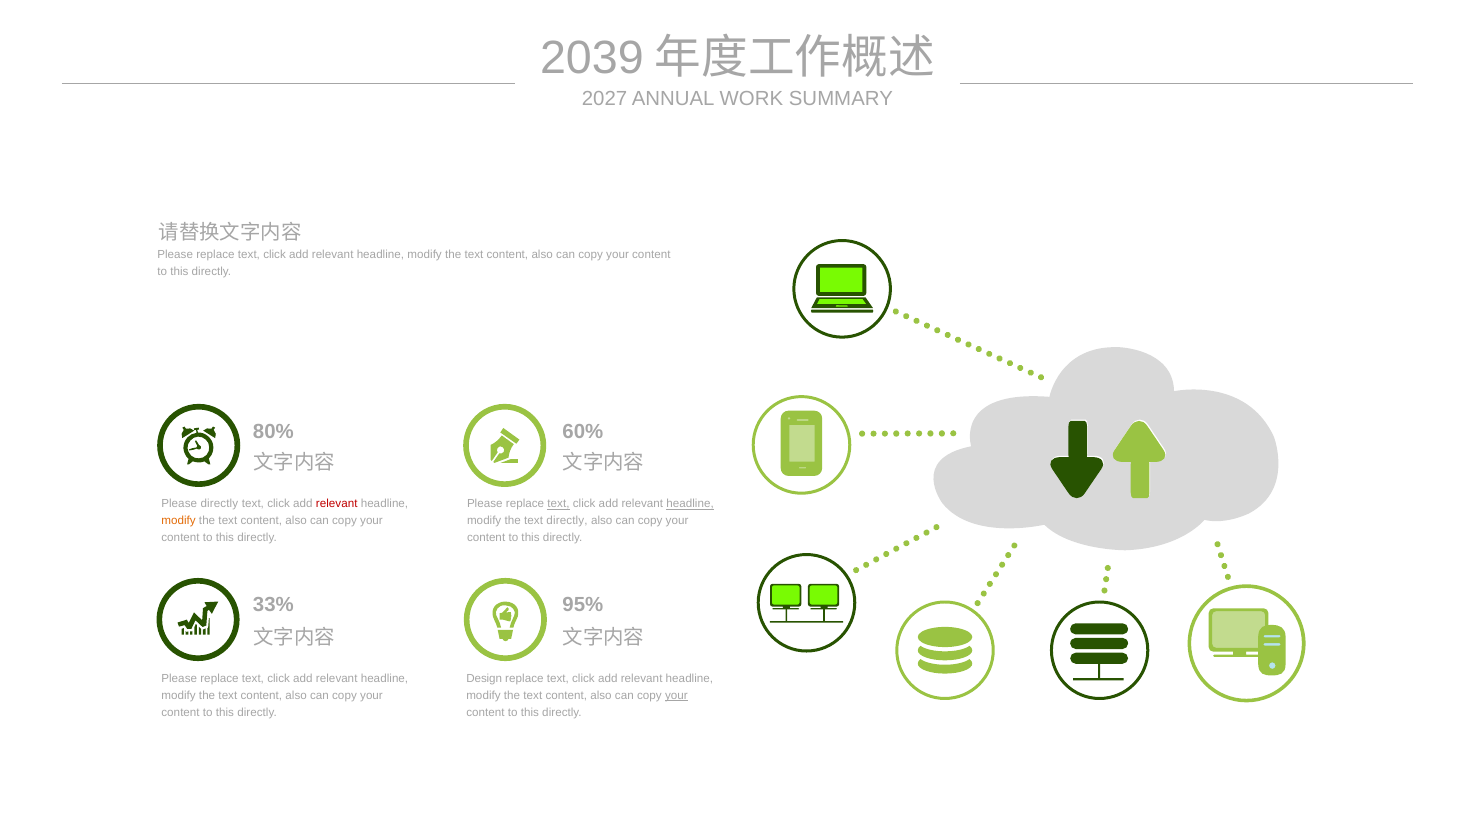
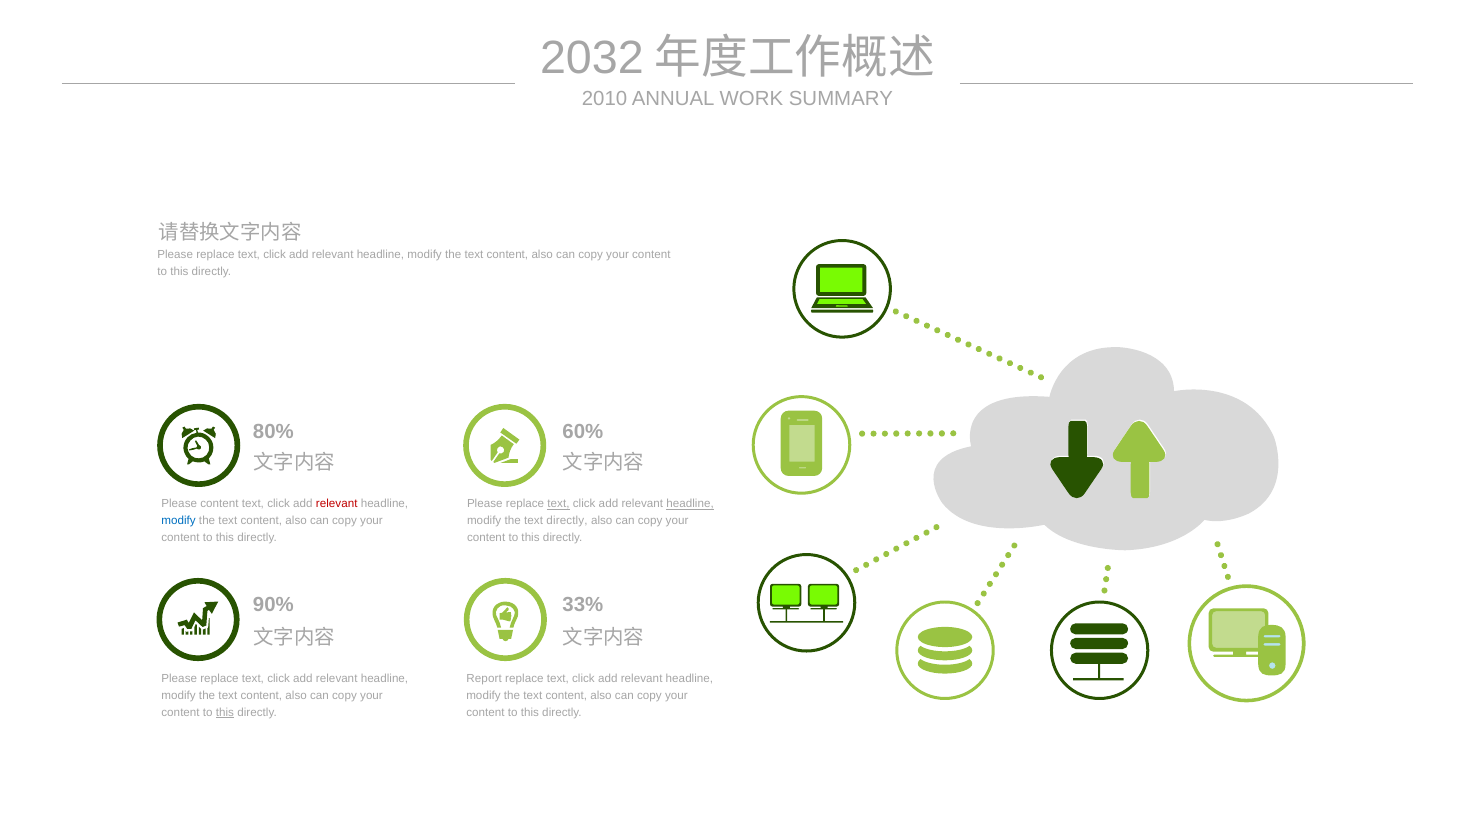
2039: 2039 -> 2032 (592, 58)
2027: 2027 -> 2010 (605, 99)
Please directly: directly -> content (219, 504)
modify colour: orange -> blue (179, 520)
33%: 33% -> 90% (273, 605)
95%: 95% -> 33% (583, 605)
Design: Design -> Report (484, 679)
your underline: present -> none (676, 695)
this underline: none -> present (225, 712)
